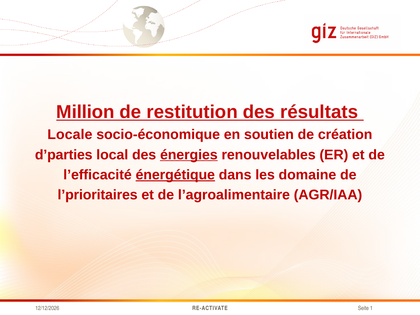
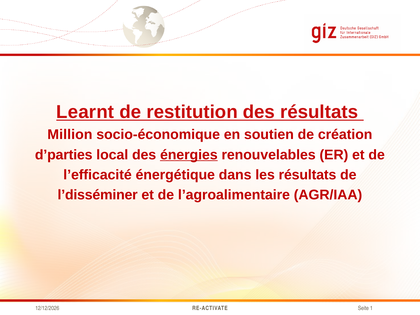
Million: Million -> Learnt (85, 112)
Locale: Locale -> Million (70, 135)
énergétique underline: present -> none (175, 175)
les domaine: domaine -> résultats (307, 175)
l’prioritaires: l’prioritaires -> l’disséminer (98, 195)
